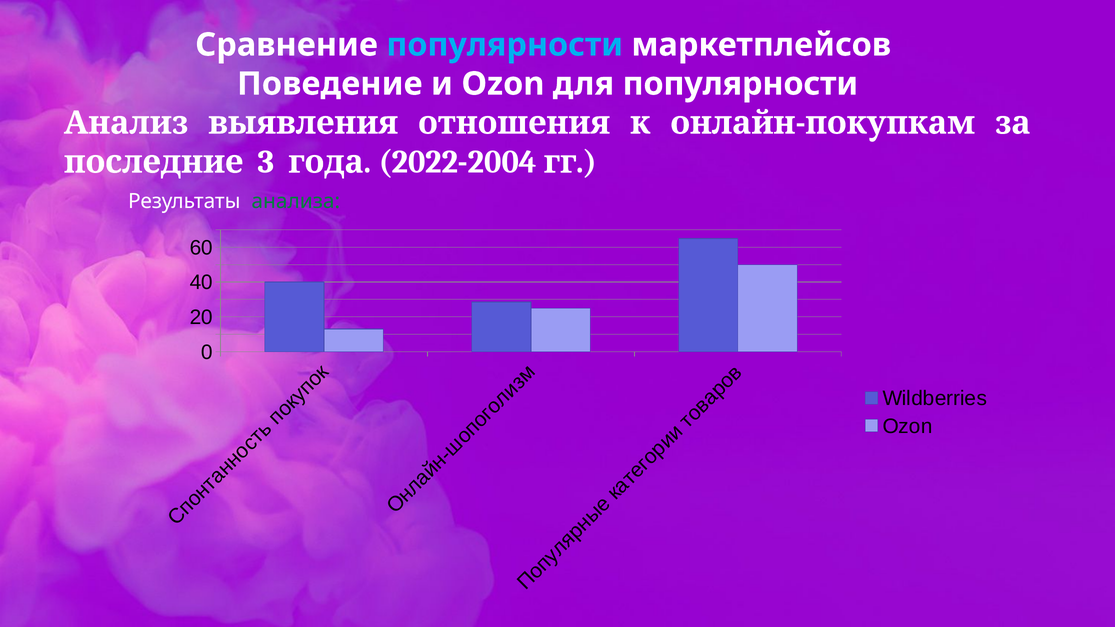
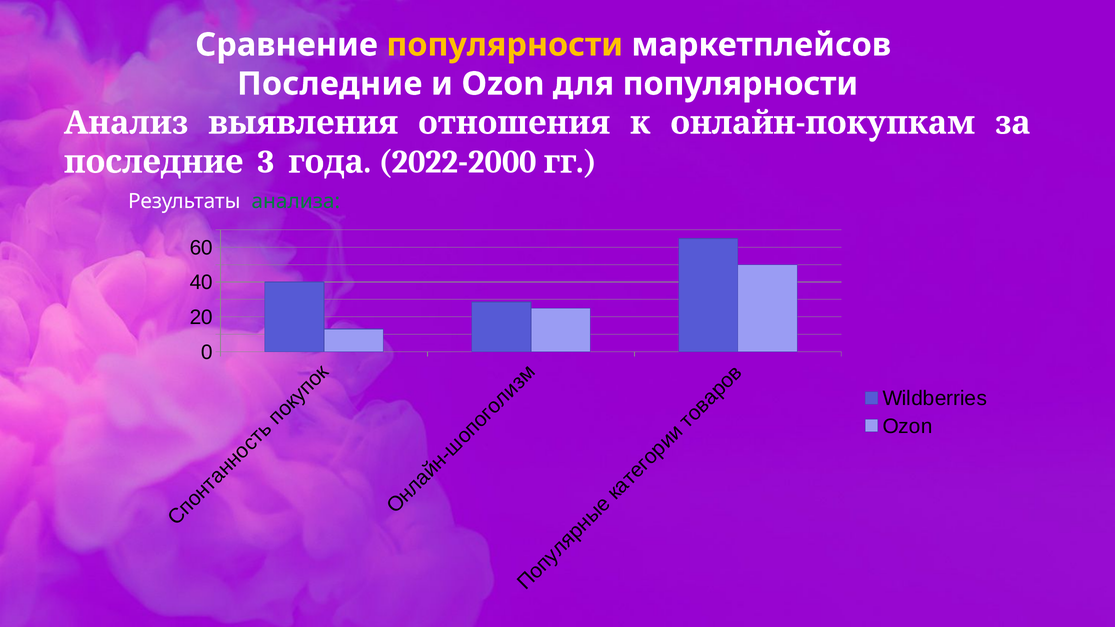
популярности colour: light blue -> yellow (505, 45)
Поведение: Поведение -> Последние (330, 84)
2022-2004: 2022-2004 -> 2022-2000 (458, 162)
